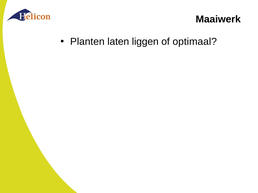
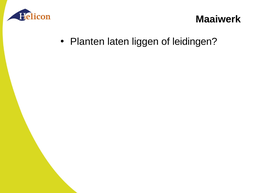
optimaal: optimaal -> leidingen (195, 42)
